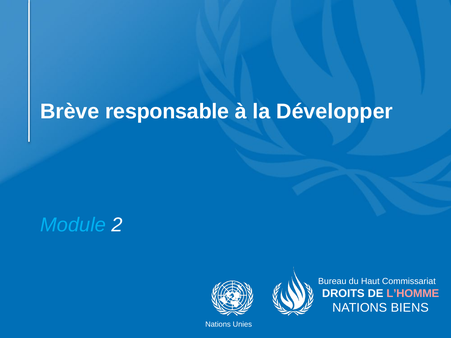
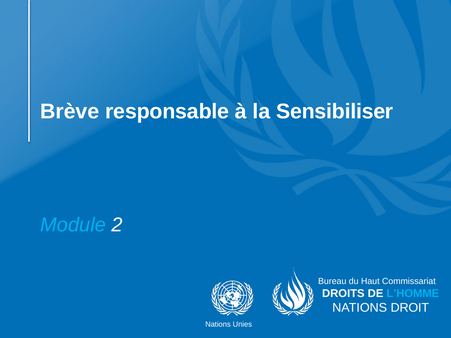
Développer: Développer -> Sensibiliser (335, 112)
L’HOMME colour: pink -> light blue (413, 294)
BIENS: BIENS -> DROIT (410, 308)
